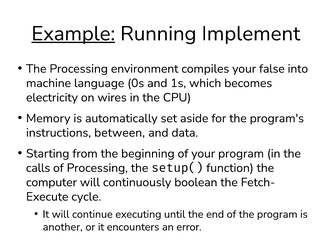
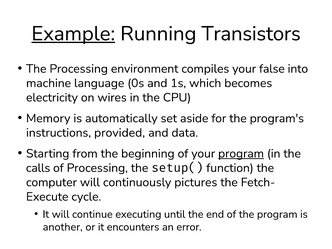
Implement: Implement -> Transistors (251, 34)
between: between -> provided (120, 133)
program underline: none -> present (241, 154)
boolean: boolean -> pictures (196, 182)
